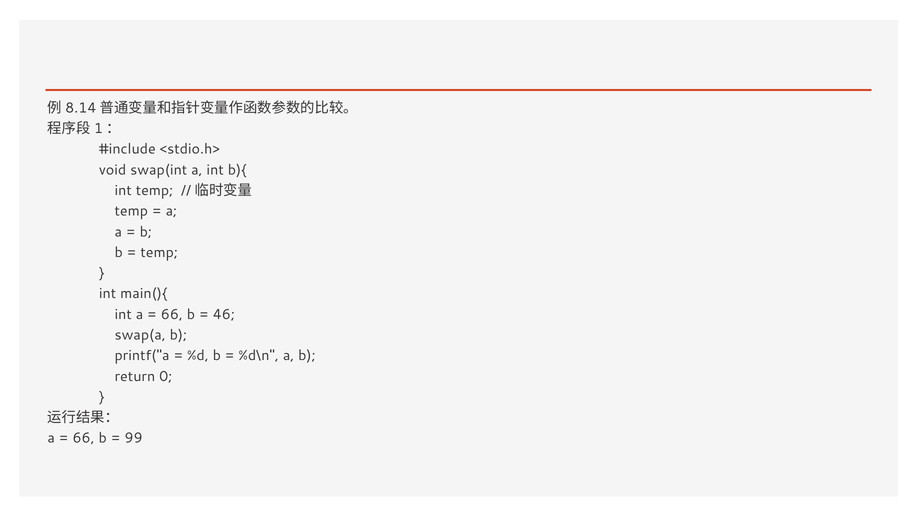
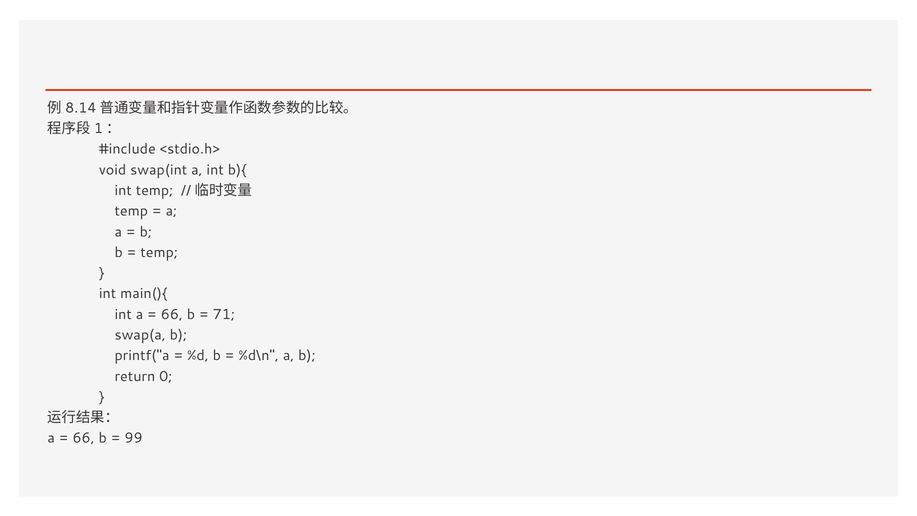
46: 46 -> 71 (224, 314)
